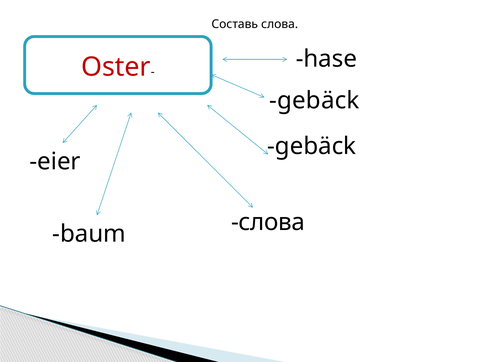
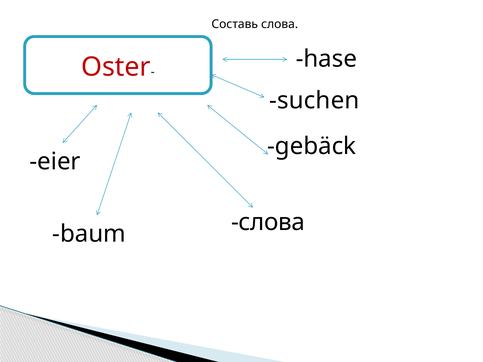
gebäck: gebäck -> suchen (314, 101)
